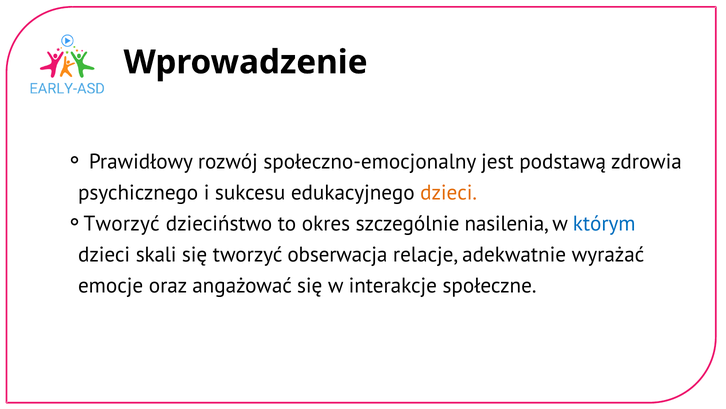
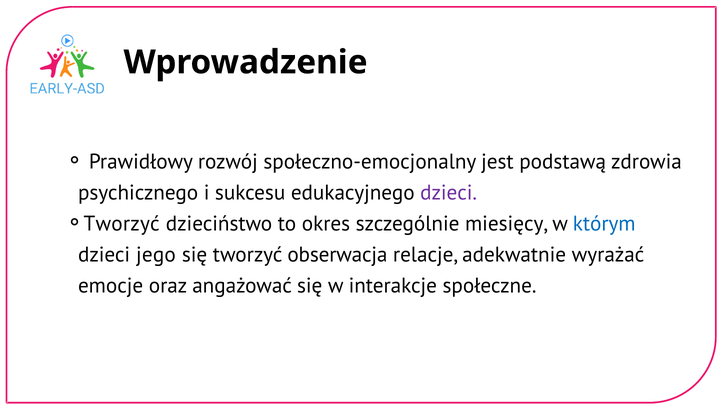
dzieci colour: orange -> purple (449, 193)
nasilenia: nasilenia -> miesięcy (507, 223)
skali: skali -> jego (156, 254)
